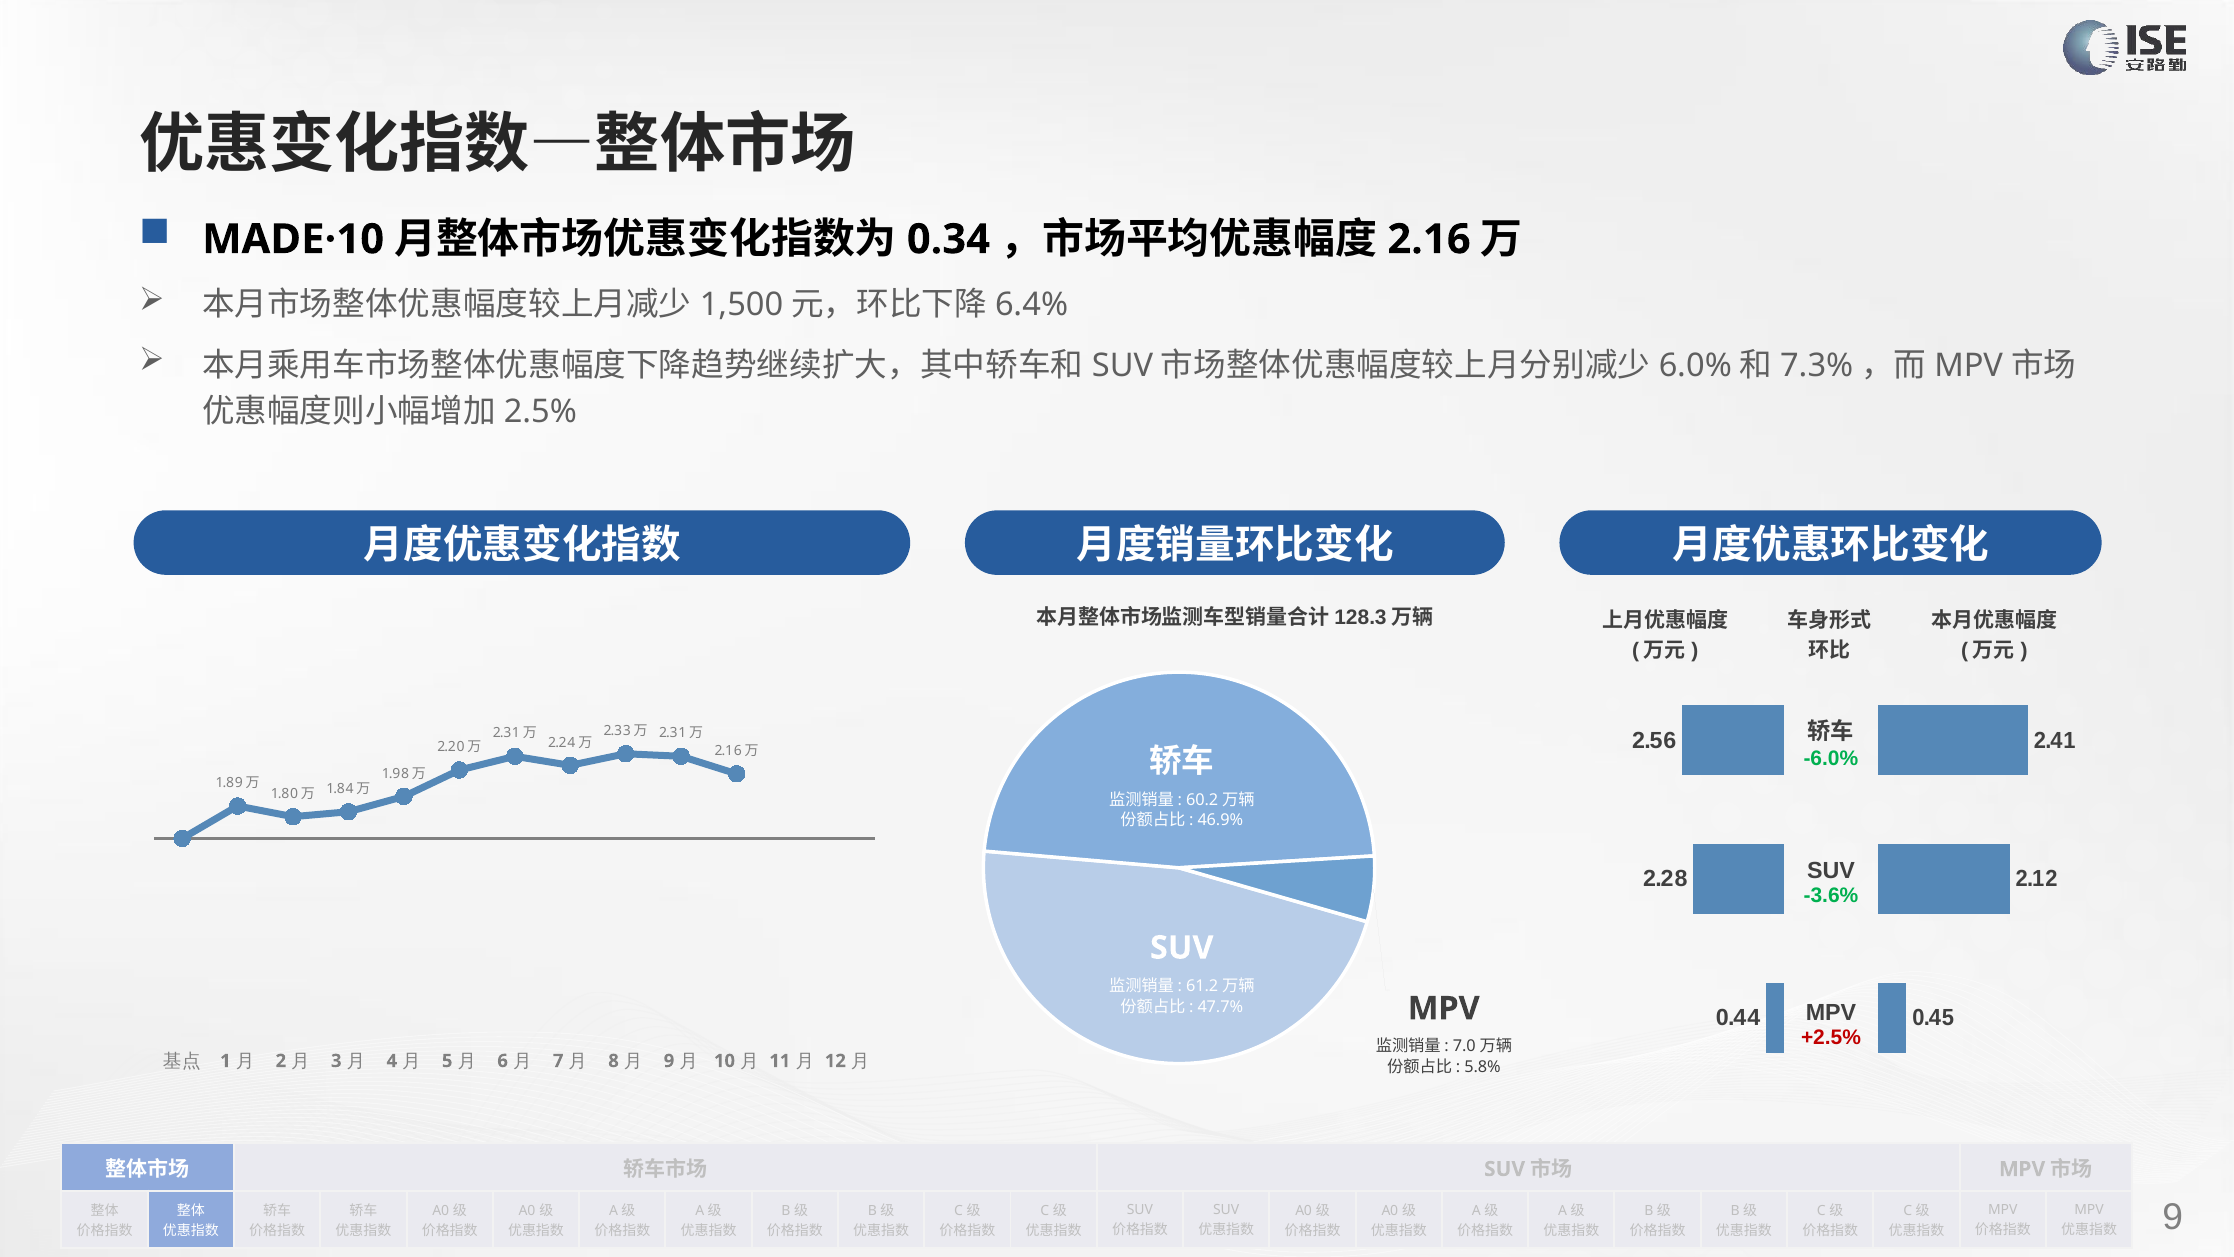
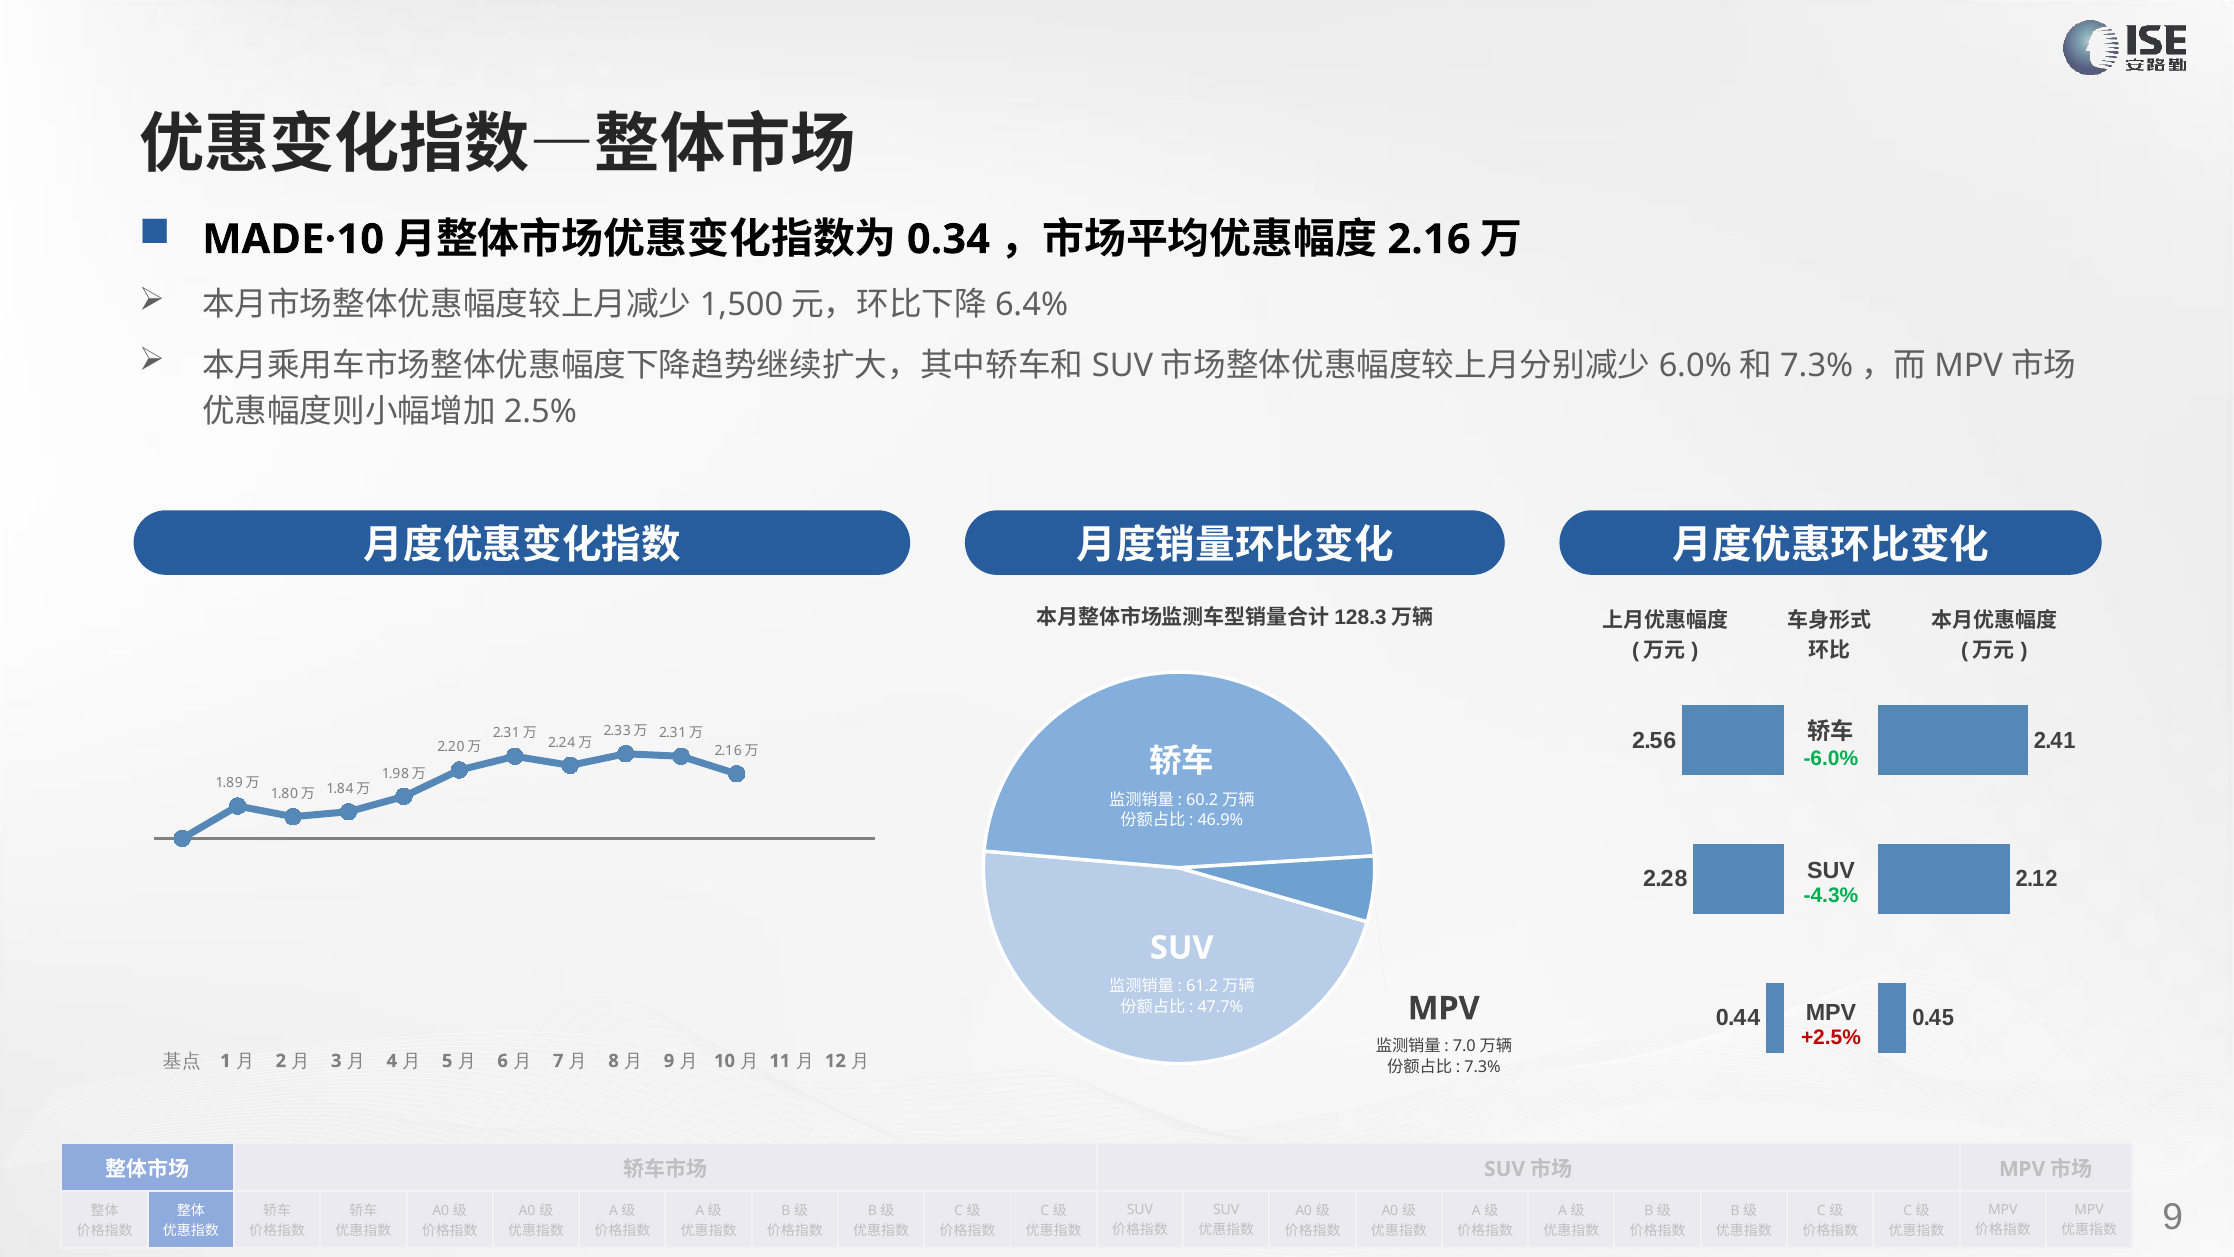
-3.6%: -3.6% -> -4.3% (1831, 896)
5.8%: 5.8% -> 7.3% (1482, 1067)
